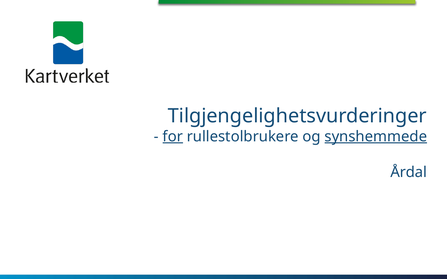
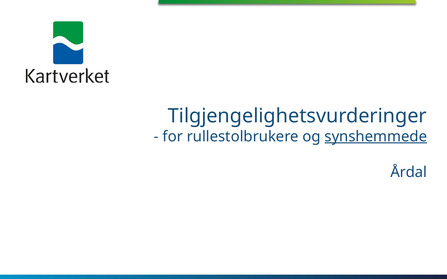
for underline: present -> none (173, 137)
